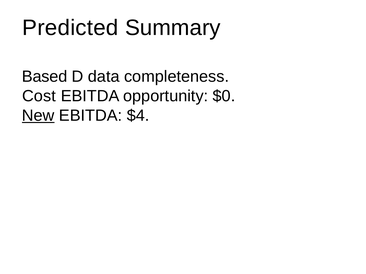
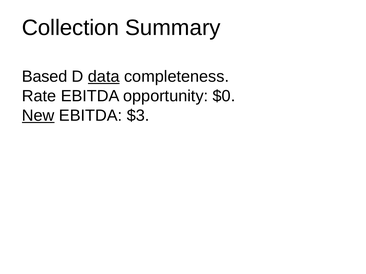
Predicted: Predicted -> Collection (70, 28)
data underline: none -> present (104, 77)
Cost: Cost -> Rate (39, 96)
$4: $4 -> $3 (138, 116)
